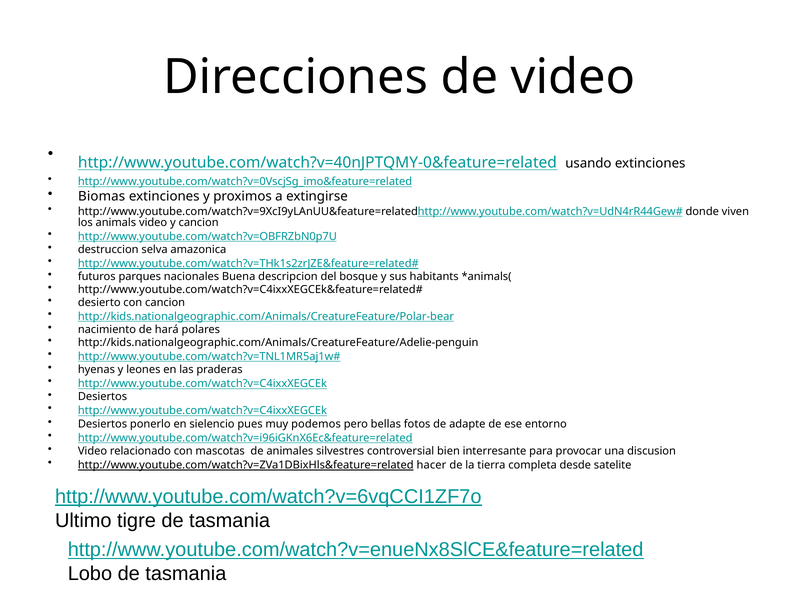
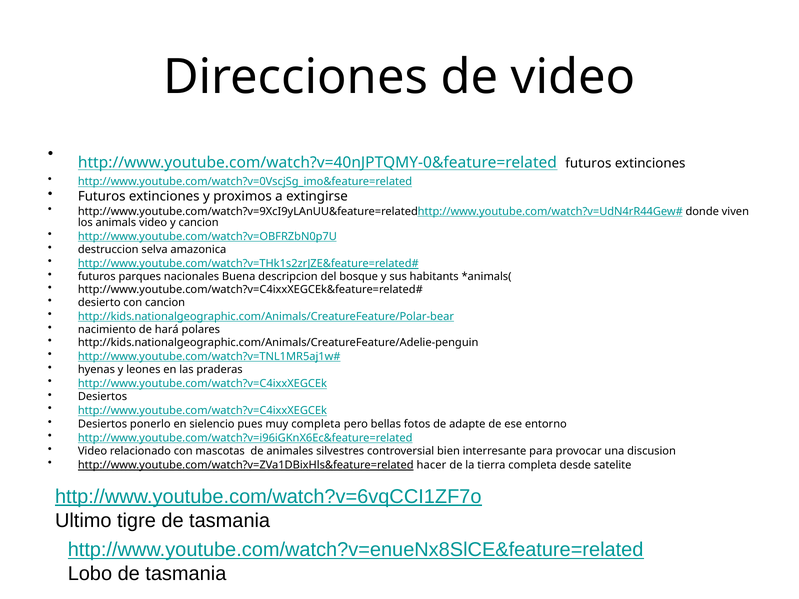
http://www.youtube.com/watch?v=40nJPTQMY-0&feature=related usando: usando -> futuros (588, 163)
Biomas: Biomas -> Futuros (102, 196)
muy podemos: podemos -> completa (316, 424)
